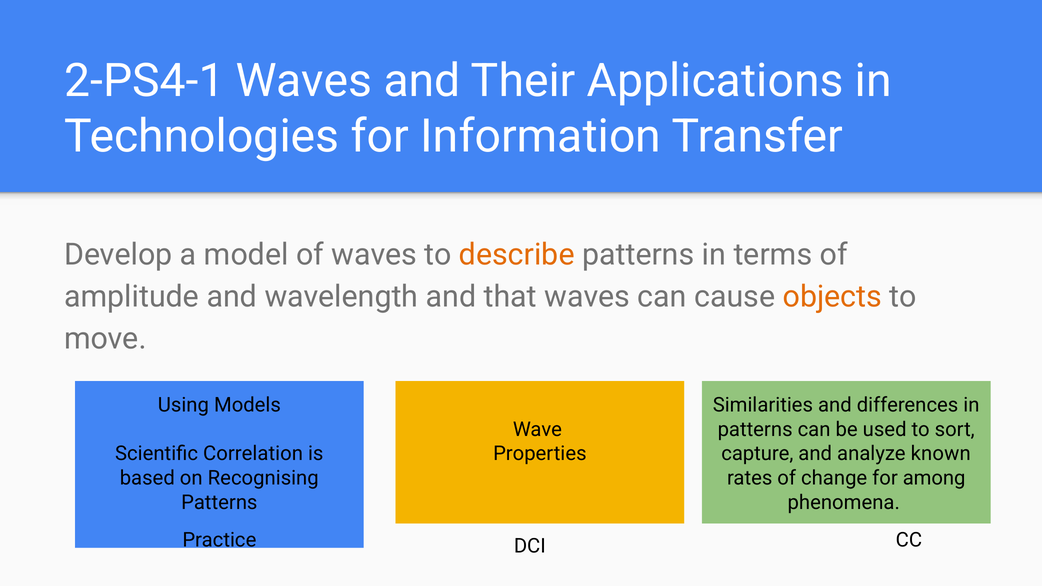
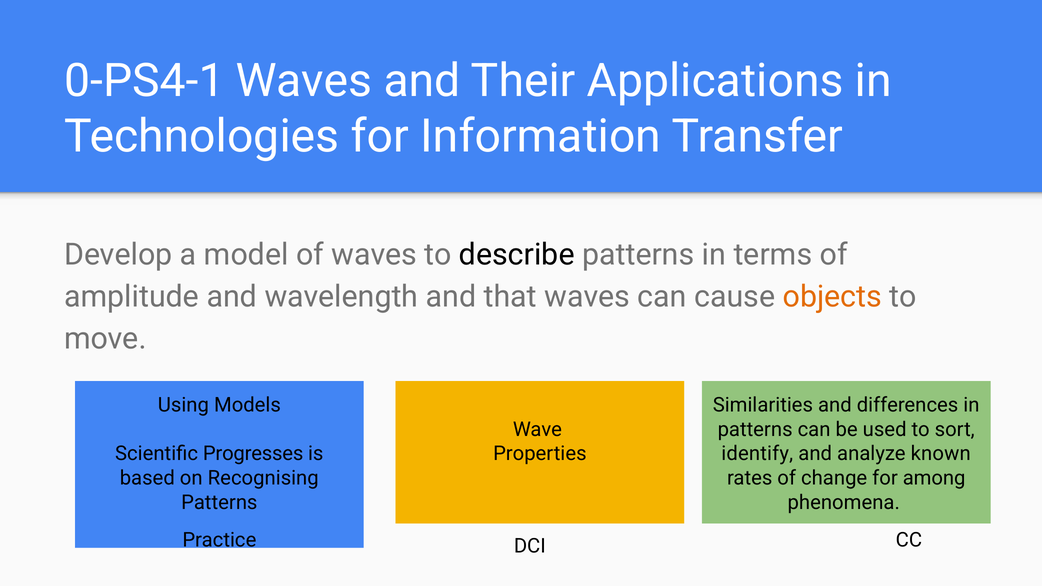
2-PS4-1: 2-PS4-1 -> 0-PS4-1 (144, 81)
describe colour: orange -> black (517, 255)
Correlation: Correlation -> Progresses (253, 454)
capture: capture -> identify (757, 454)
